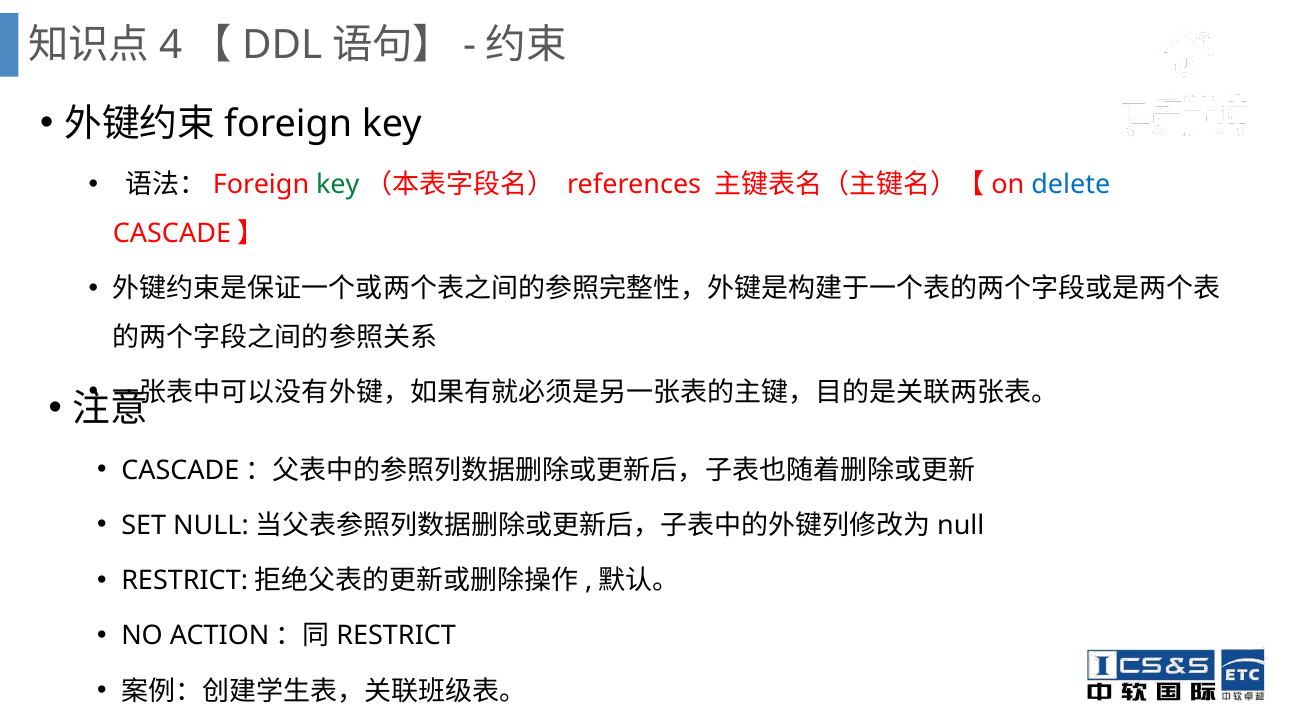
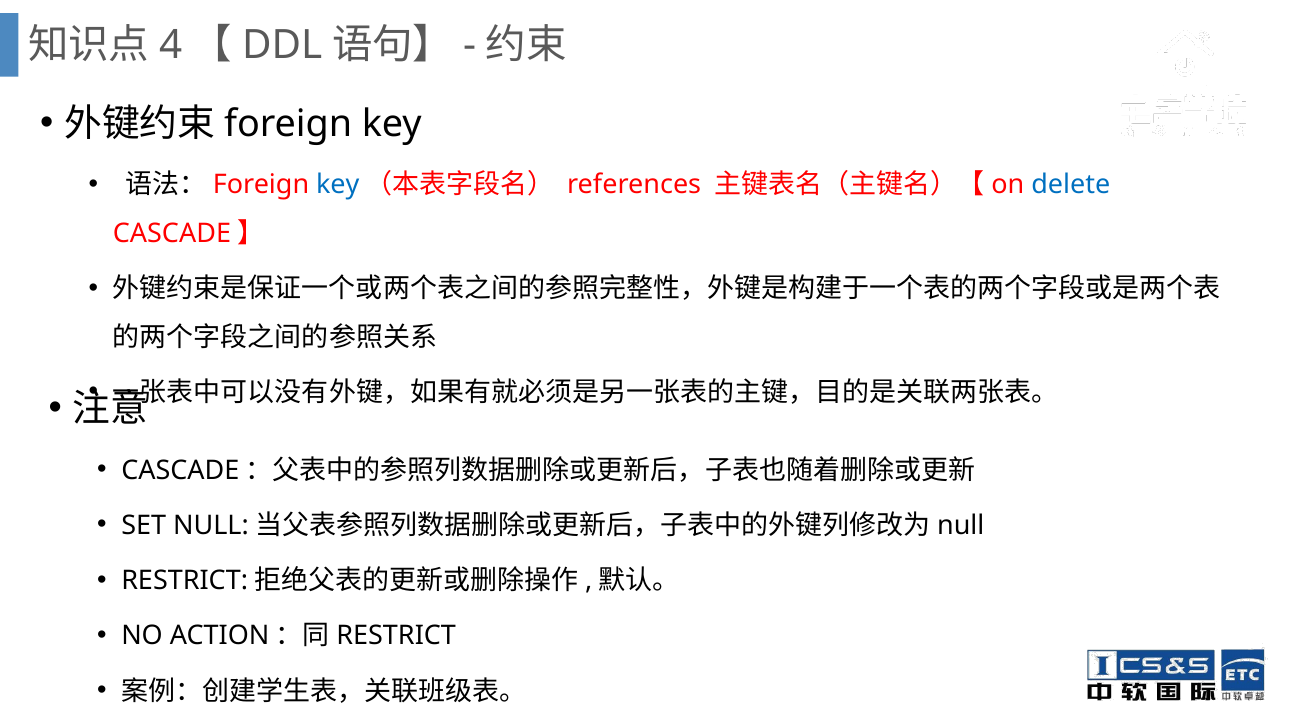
key colour: green -> blue (338, 185)
